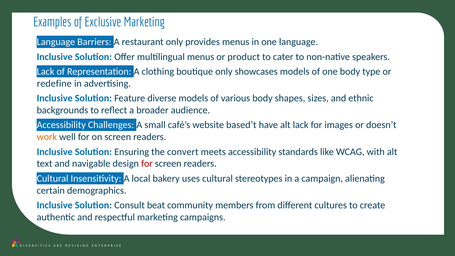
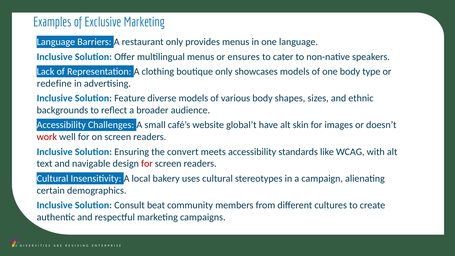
product: product -> ensures (244, 57)
based’t: based’t -> global’t (241, 125)
alt lack: lack -> skin (301, 125)
work colour: orange -> red (47, 137)
